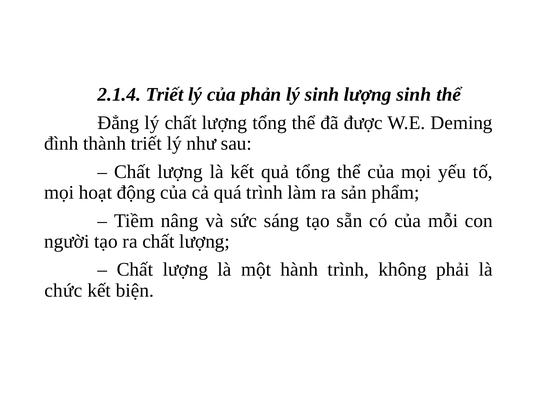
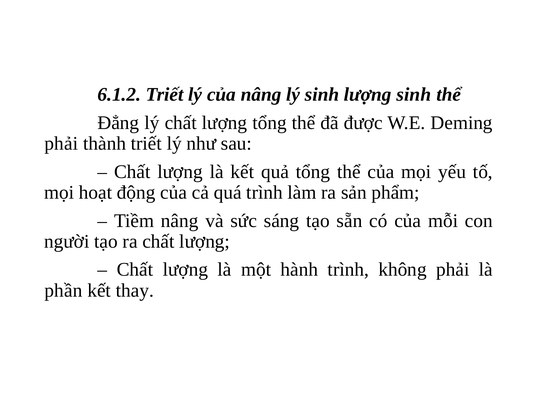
2.1.4: 2.1.4 -> 6.1.2 (119, 94)
của phản: phản -> nâng (261, 94)
đình: đình -> phải (61, 143)
chức: chức -> phần (63, 290)
biện: biện -> thay (135, 290)
